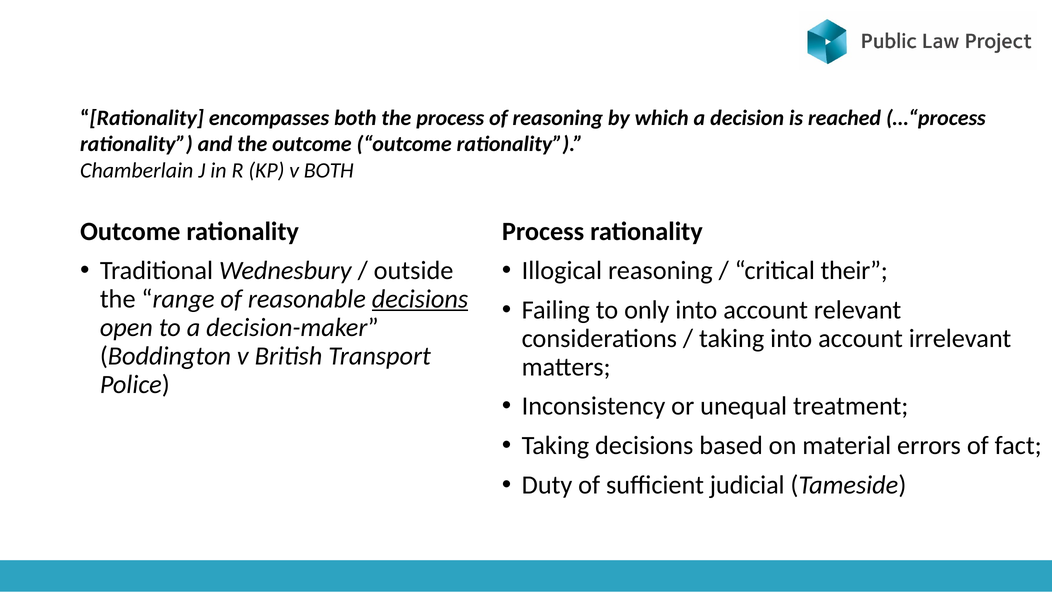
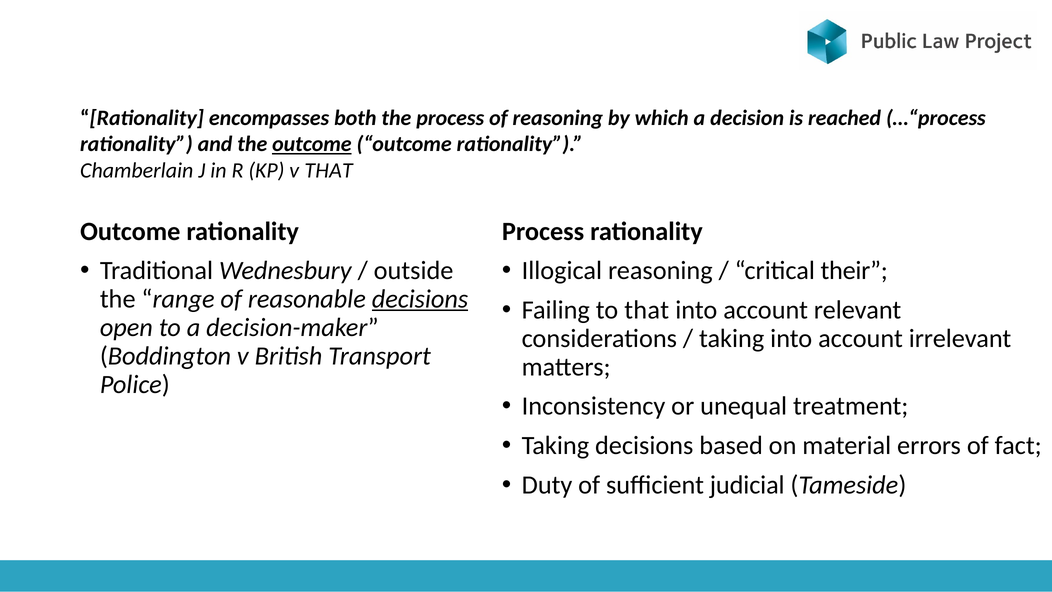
outcome underline: none -> present (312, 144)
v BOTH: BOTH -> THAT (329, 170)
to only: only -> that (647, 310)
